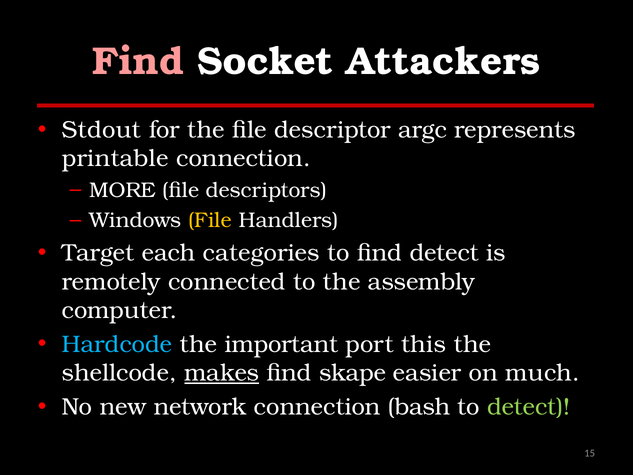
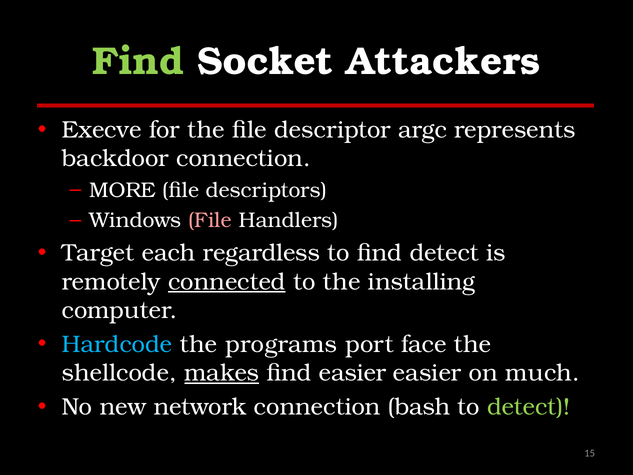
Find colour: pink -> light green (138, 61)
Stdout: Stdout -> Execve (102, 130)
printable: printable -> backdoor (115, 158)
File colour: yellow -> pink (210, 220)
categories: categories -> regardless (261, 253)
connected underline: none -> present (227, 282)
assembly: assembly -> installing (422, 282)
important: important -> programs (281, 344)
this: this -> face (424, 344)
find skape: skape -> easier (353, 373)
